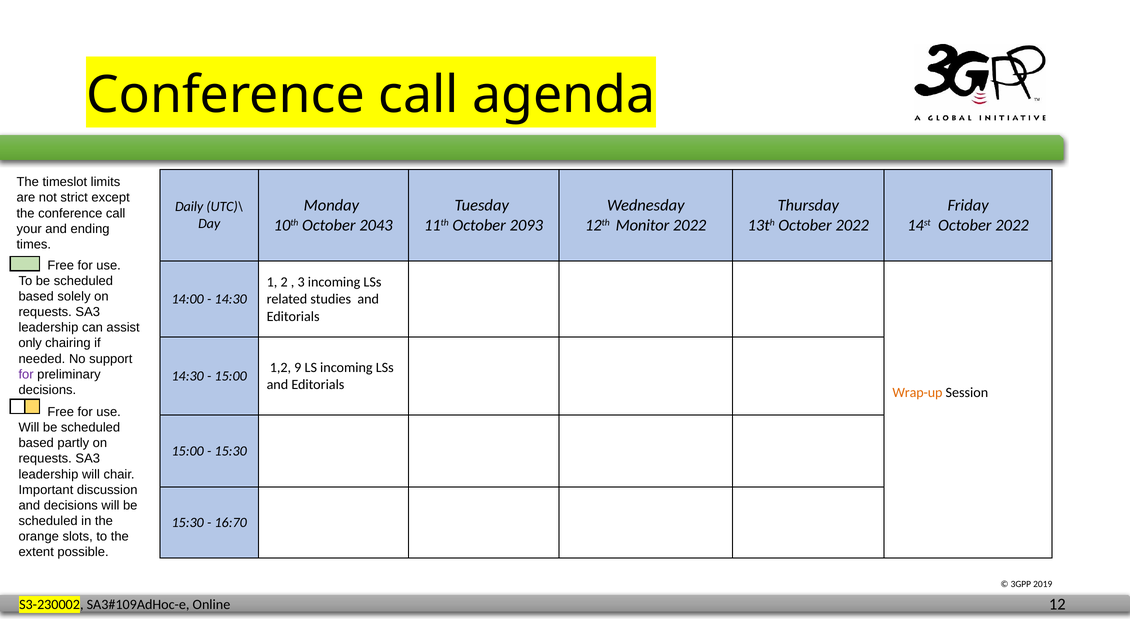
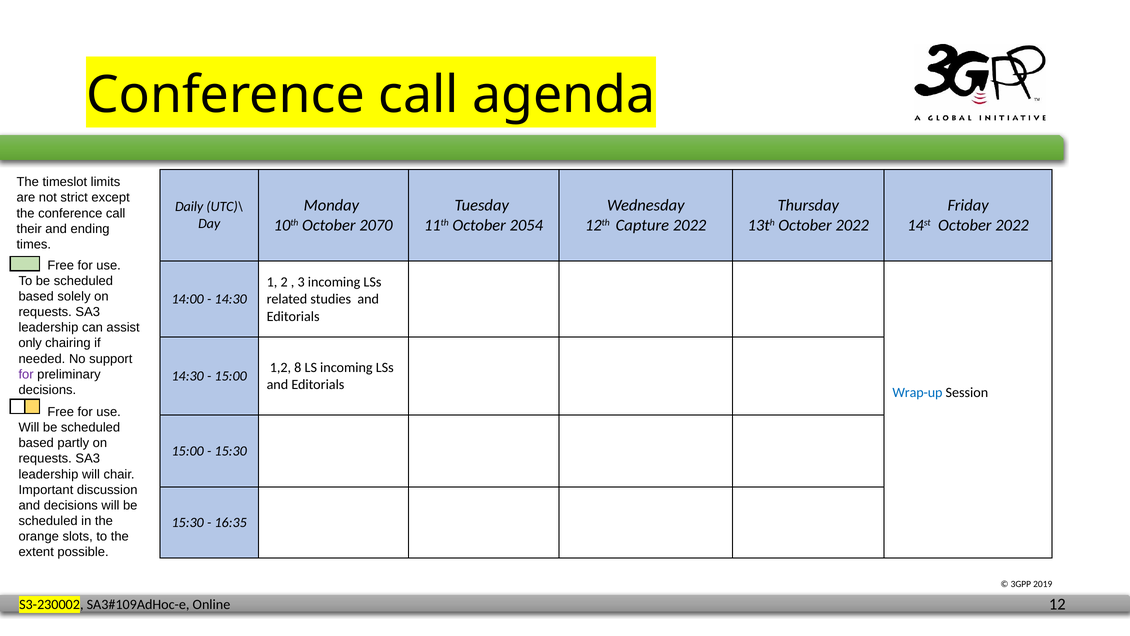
2043: 2043 -> 2070 (376, 225)
2093: 2093 -> 2054 (526, 225)
Monitor: Monitor -> Capture (642, 225)
your: your -> their (29, 229)
9: 9 -> 8 (298, 367)
Wrap-up colour: orange -> blue (917, 392)
16:70: 16:70 -> 16:35 (231, 522)
